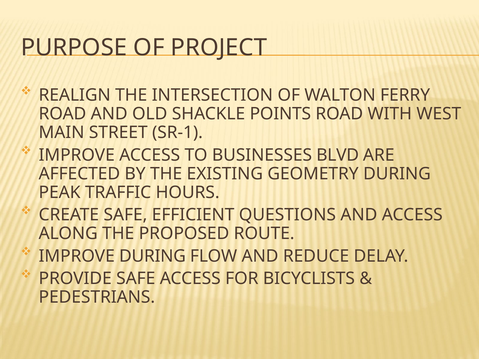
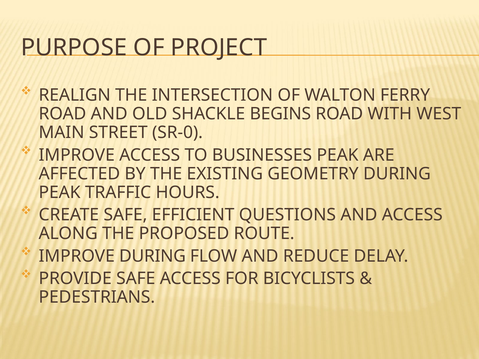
POINTS: POINTS -> BEGINS (280, 114)
SR-1: SR-1 -> SR-0 (177, 133)
BUSINESSES BLVD: BLVD -> PEAK (338, 155)
